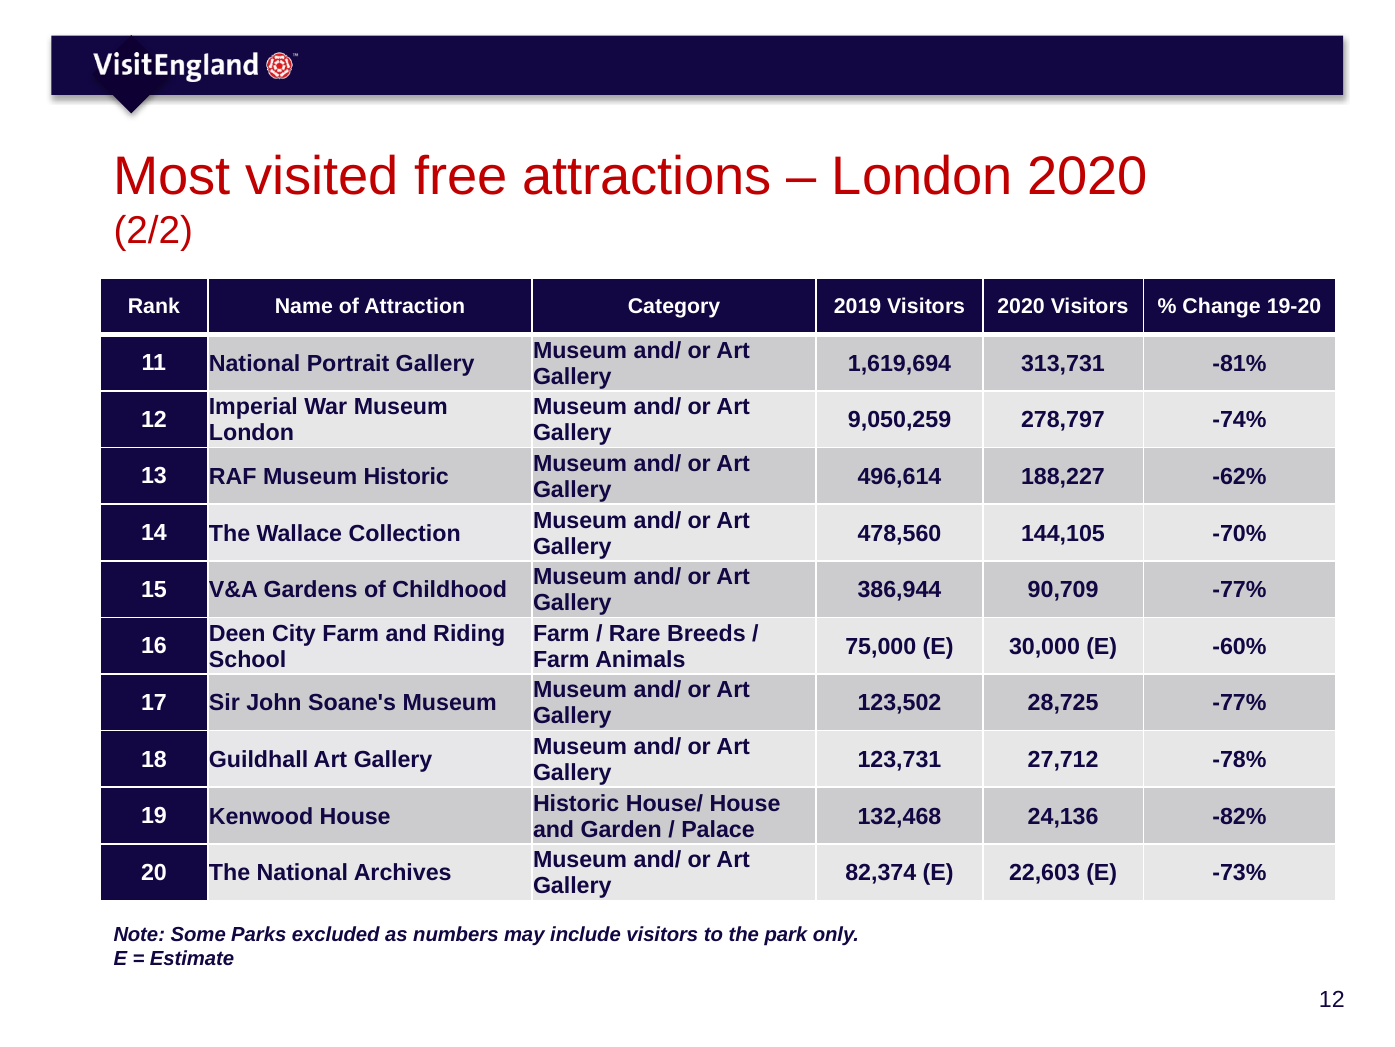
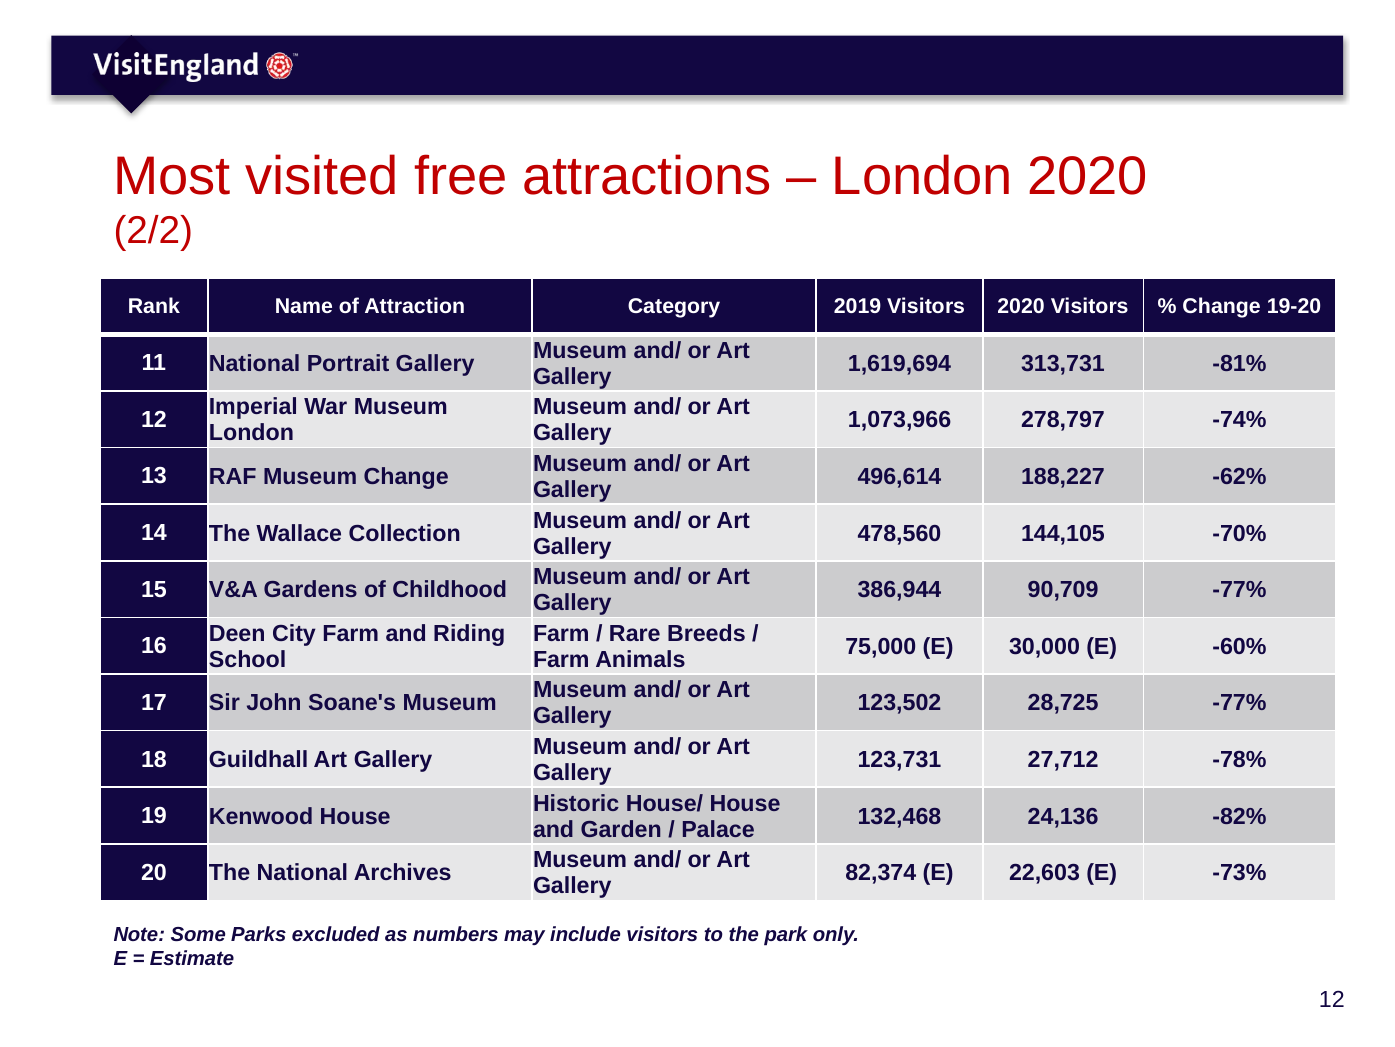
9,050,259: 9,050,259 -> 1,073,966 (900, 420)
Museum Historic: Historic -> Change (406, 476)
